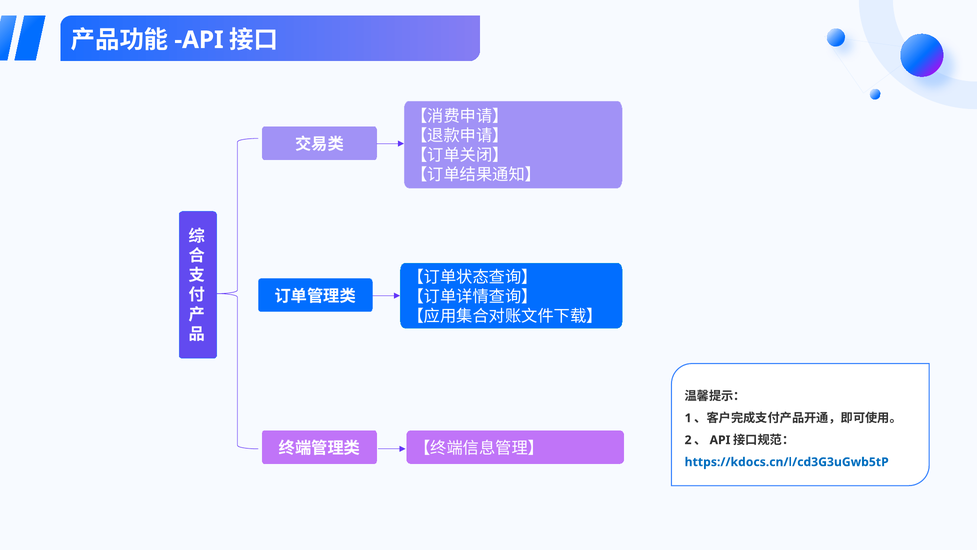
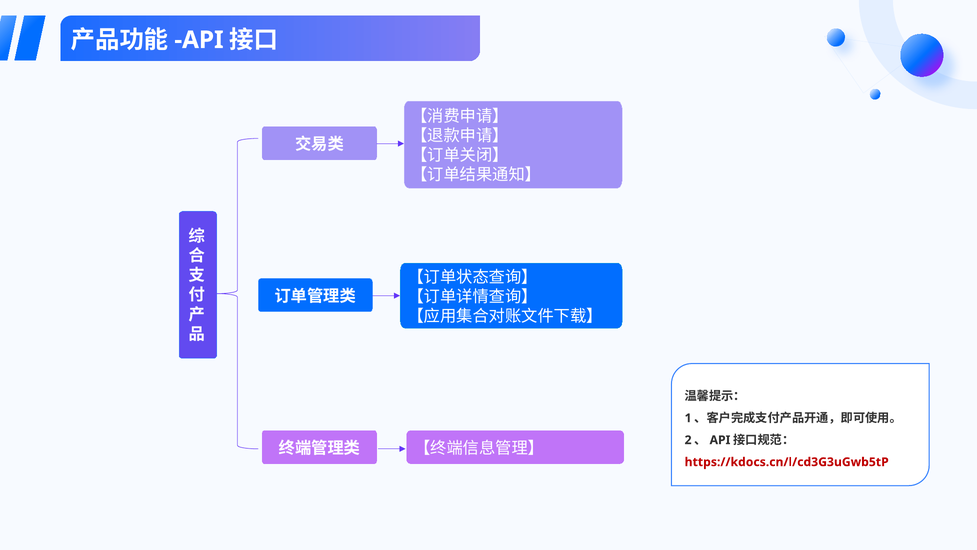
https://kdocs.cn/l/cd3G3uGwb5tP colour: blue -> red (787, 462)
